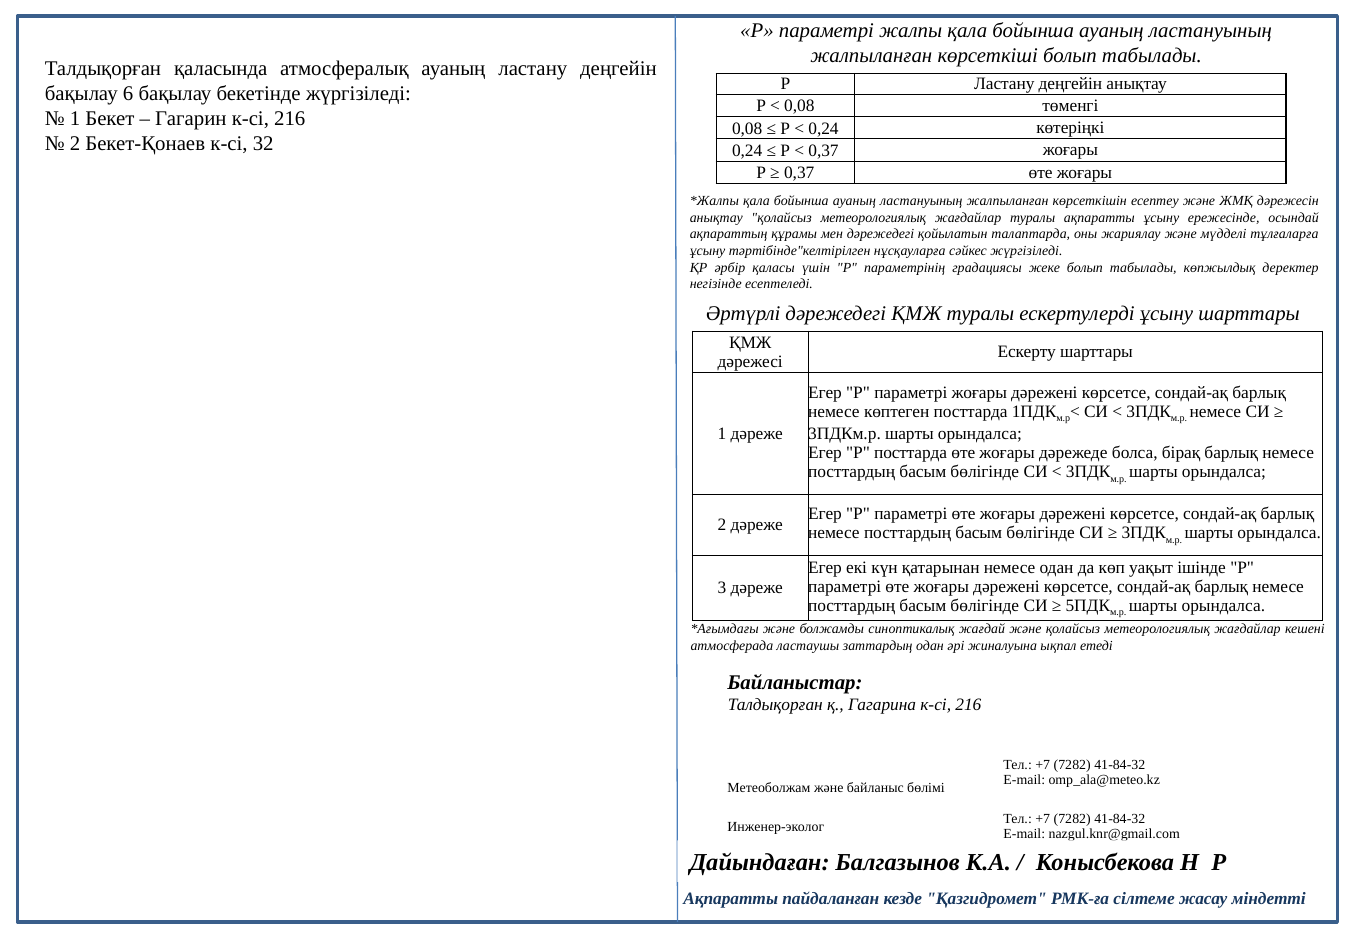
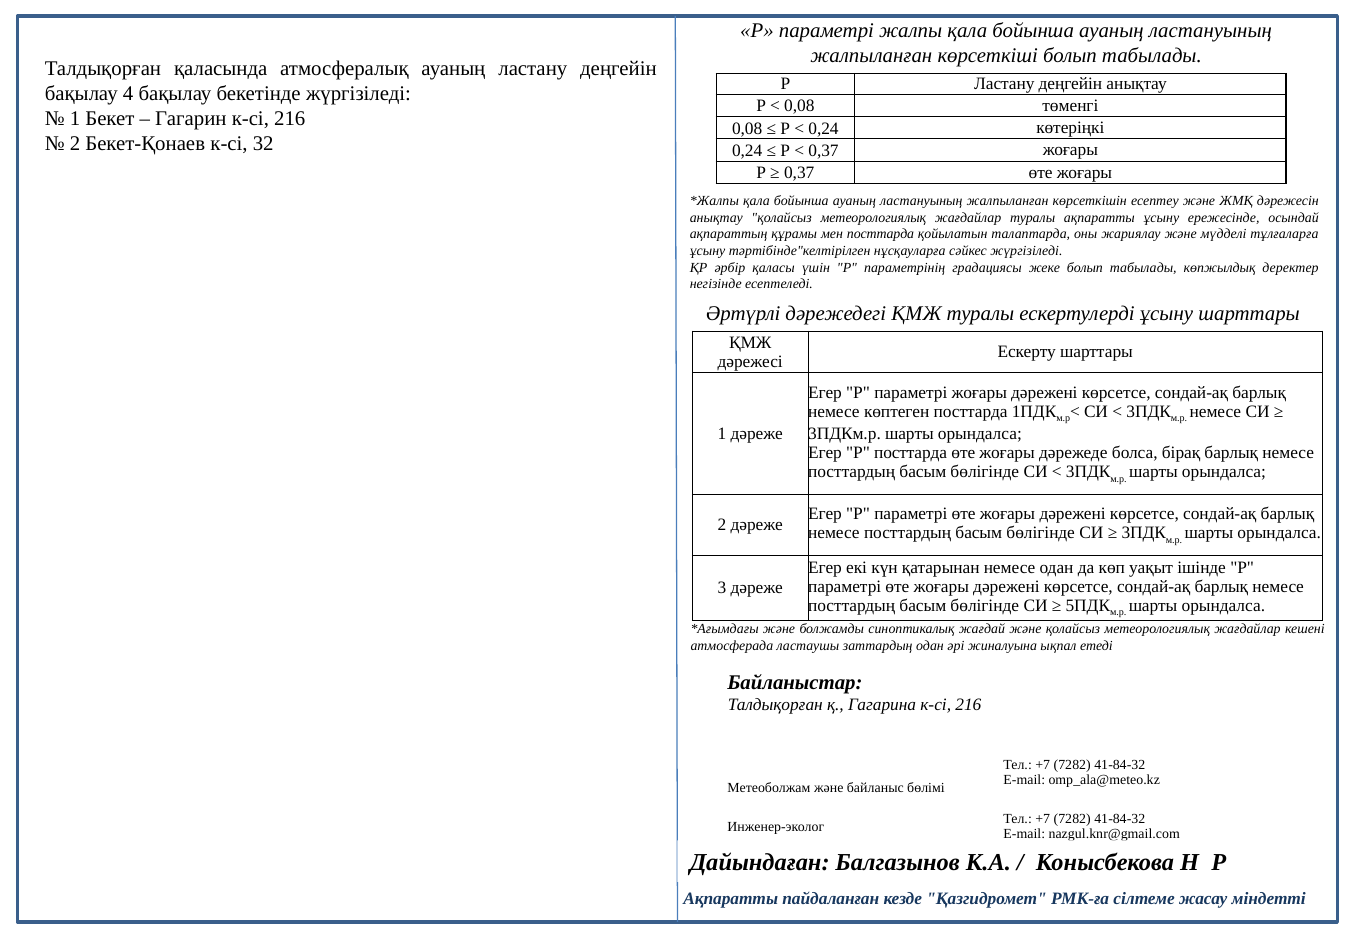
6: 6 -> 4 (128, 94)
мен дәрежедегі: дәрежедегі -> посттарда (881, 234)
